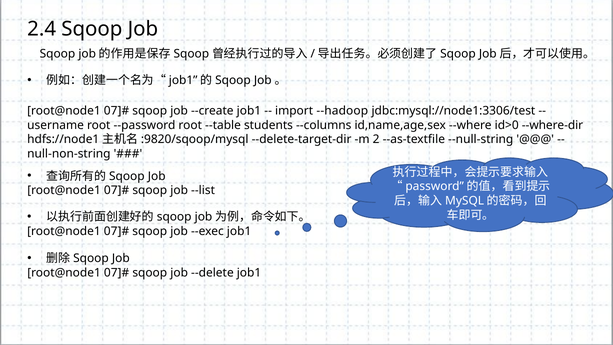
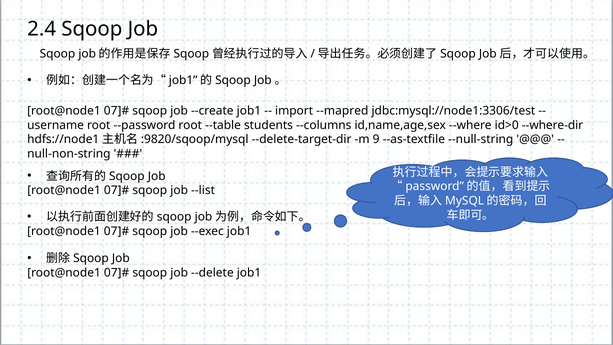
--hadoop: --hadoop -> --mapred (342, 111)
2: 2 -> 9 (376, 139)
